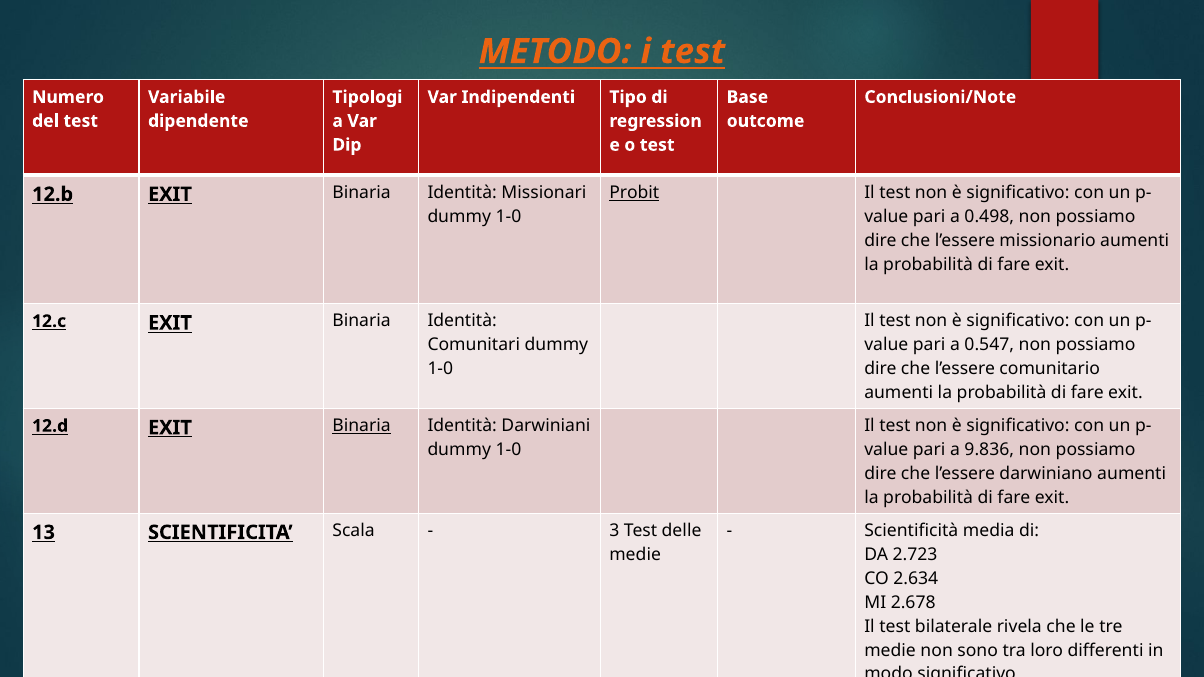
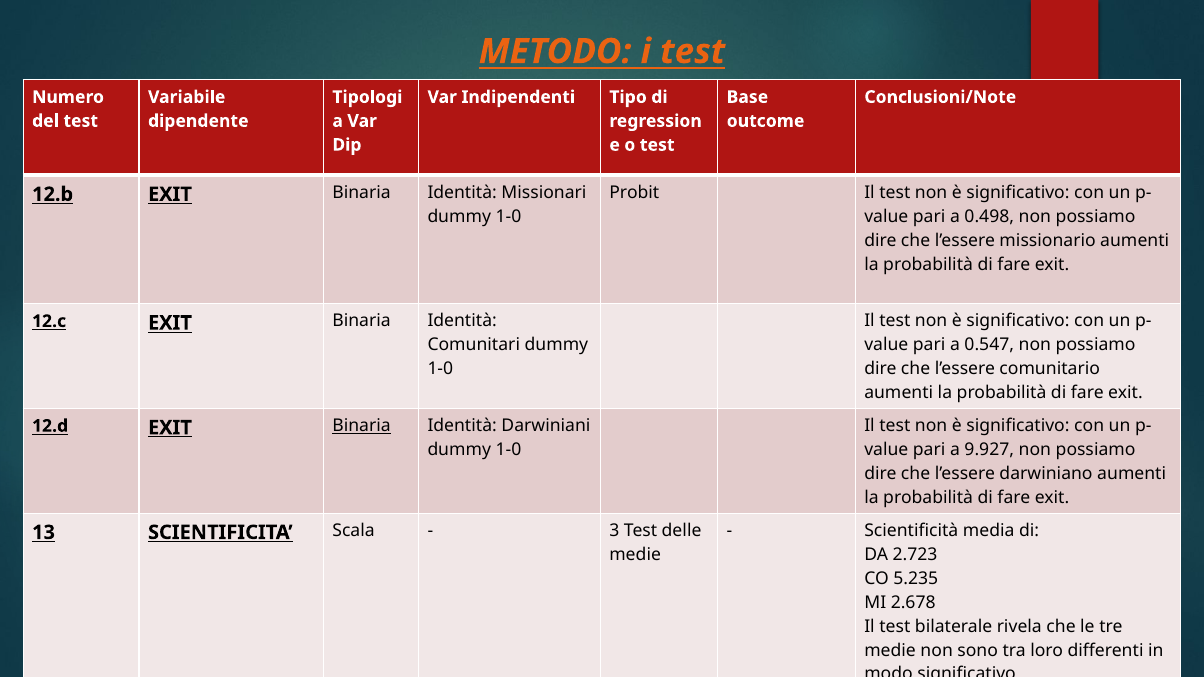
Probit underline: present -> none (634, 193)
9.836: 9.836 -> 9.927 (989, 450)
2.634: 2.634 -> 5.235 (916, 579)
